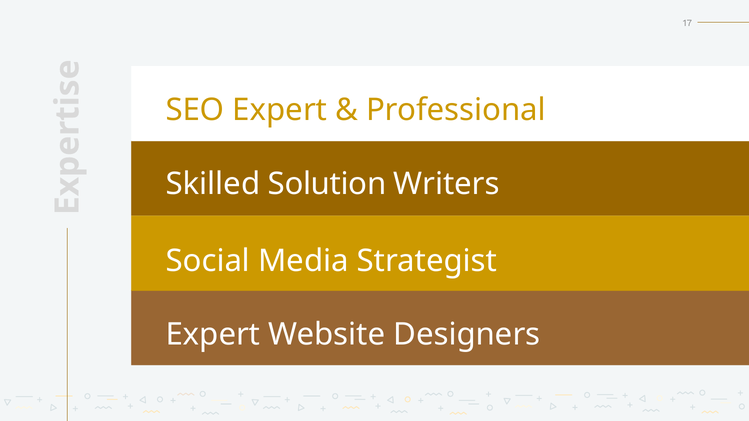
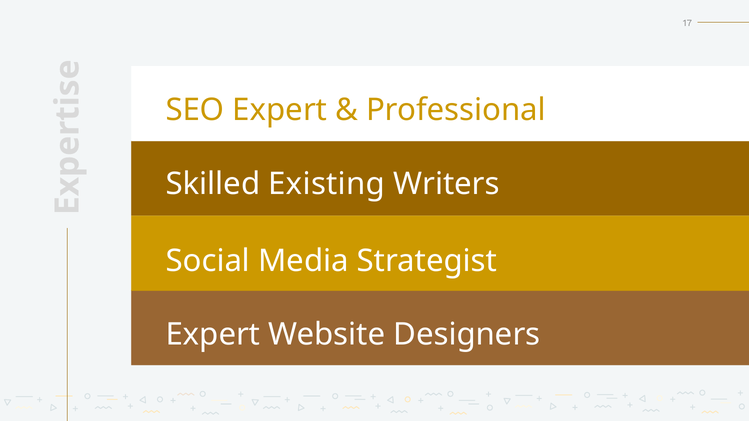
Solution: Solution -> Existing (327, 184)
